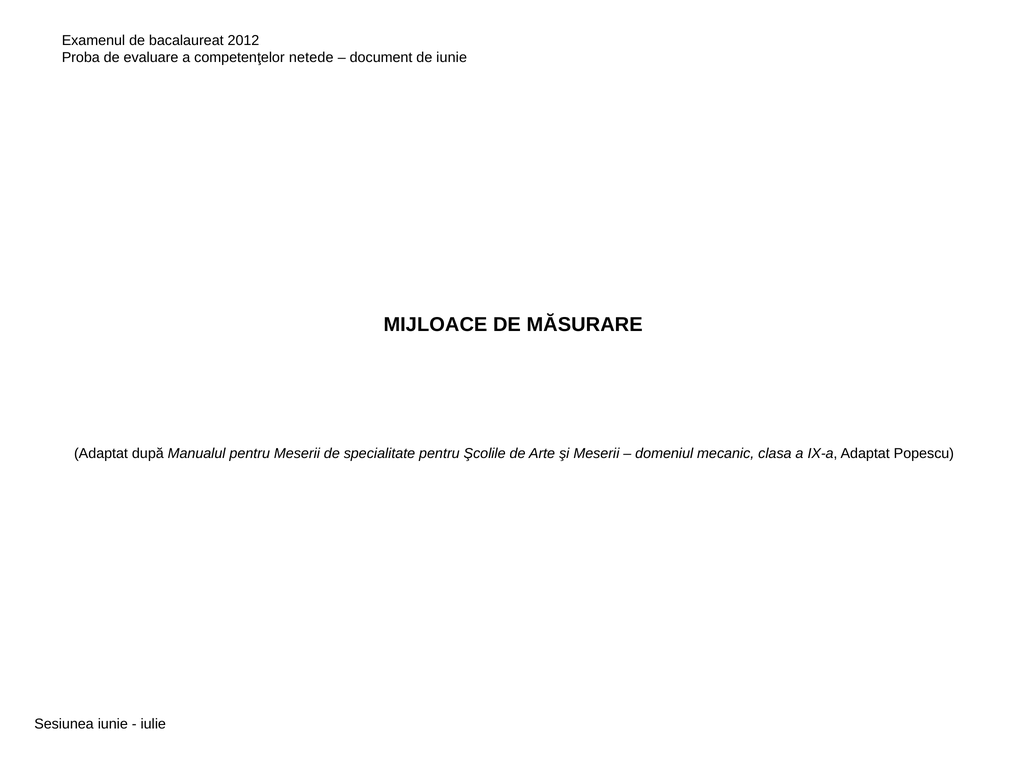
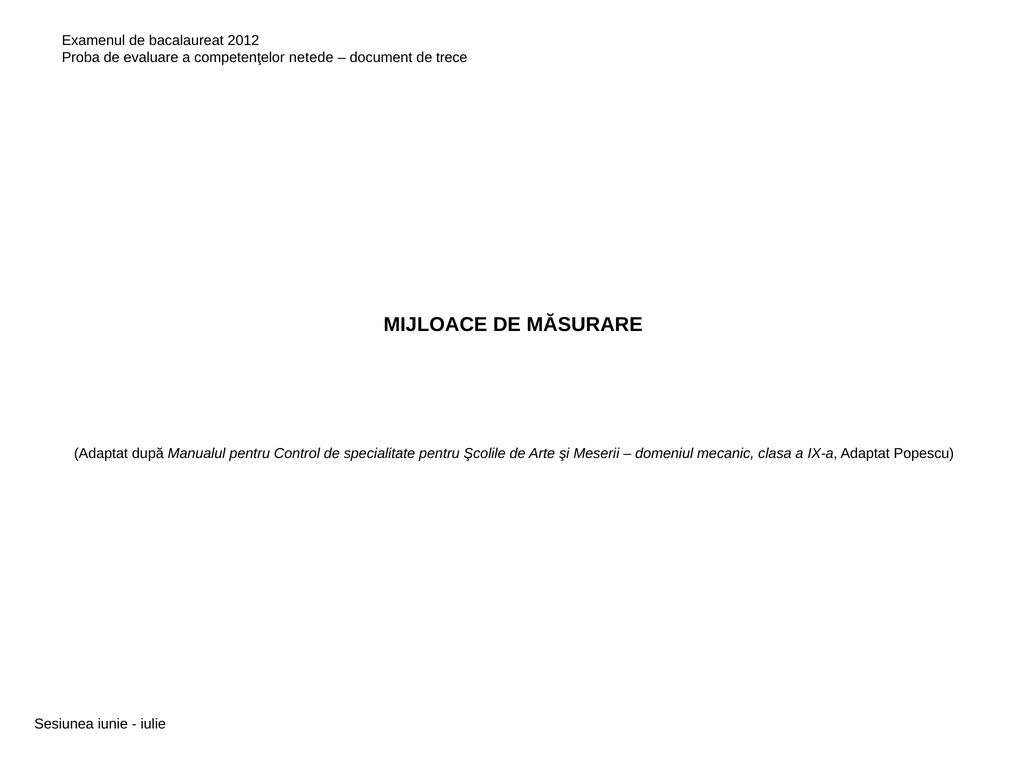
de iunie: iunie -> trece (452, 58)
pentru Meserii: Meserii -> Control (297, 453)
